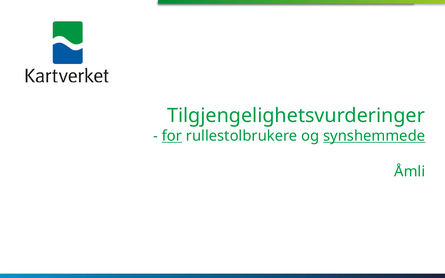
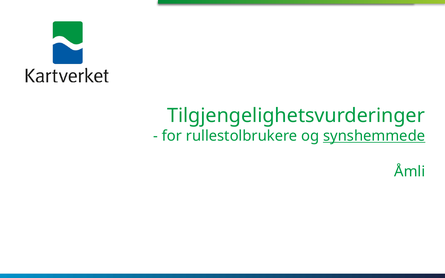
for underline: present -> none (172, 136)
